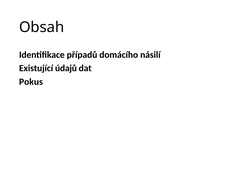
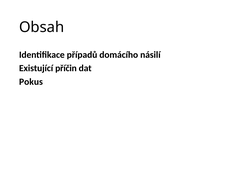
údajů: údajů -> příčin (66, 68)
